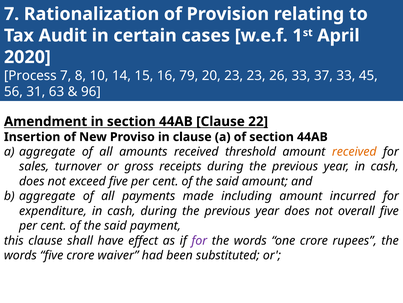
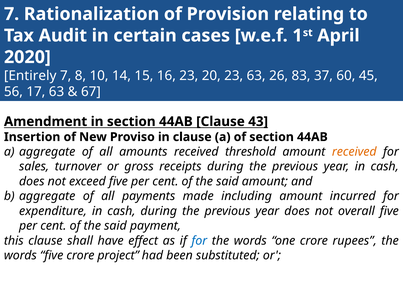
Process: Process -> Entirely (30, 75)
16 79: 79 -> 23 (189, 75)
23 23: 23 -> 63 (256, 75)
26 33: 33 -> 83 (301, 75)
37 33: 33 -> 60 (346, 75)
31: 31 -> 17 (36, 92)
96: 96 -> 67 (91, 92)
22: 22 -> 43 (258, 121)
for colour: purple -> blue (199, 240)
waiver: waiver -> project (118, 255)
